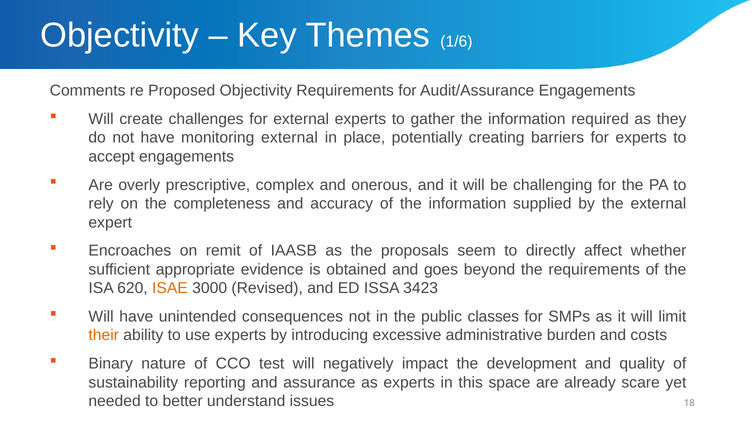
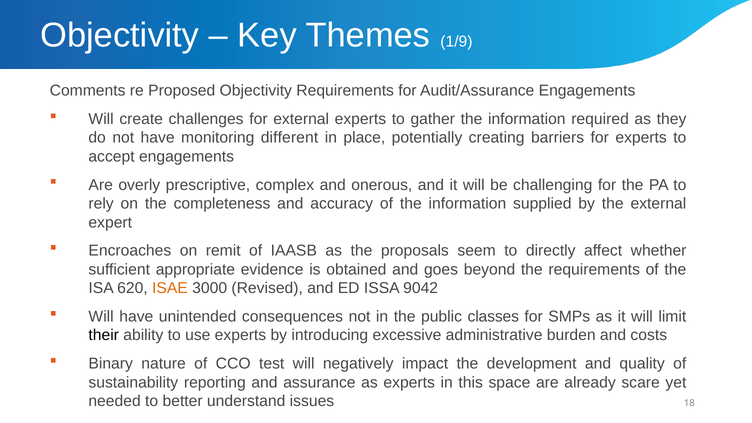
1/6: 1/6 -> 1/9 (456, 42)
monitoring external: external -> different (290, 138)
3423: 3423 -> 9042 (421, 288)
their colour: orange -> black (104, 335)
